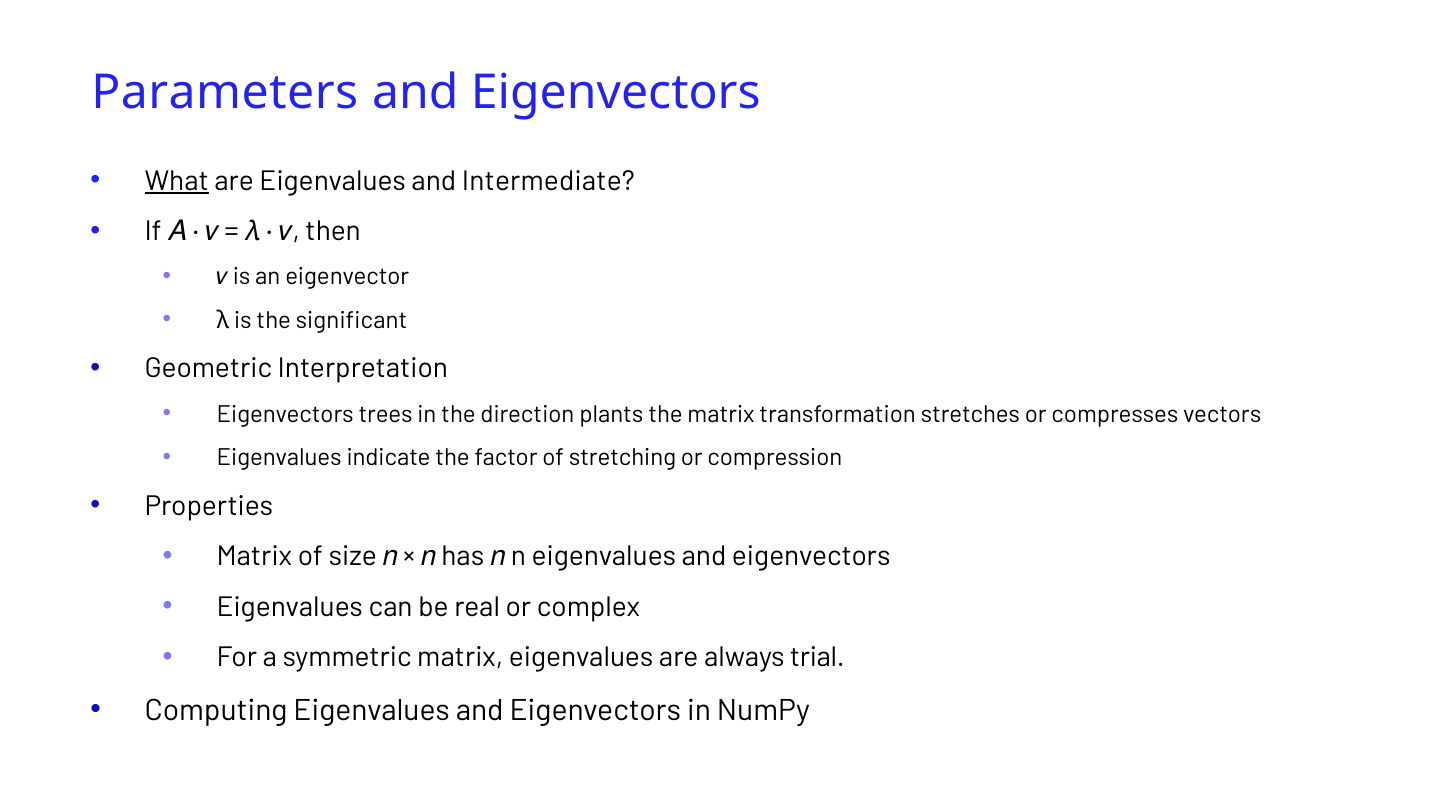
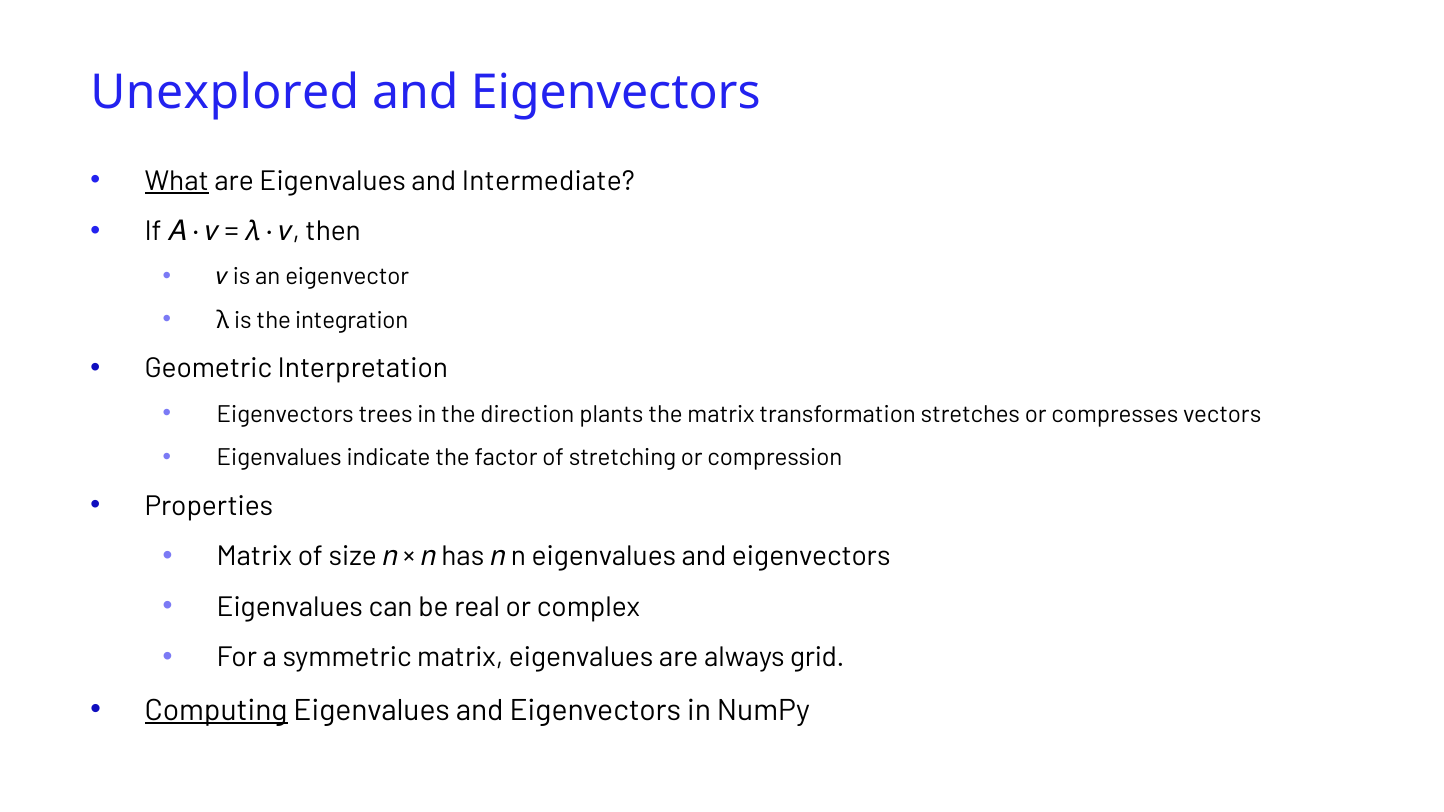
Parameters: Parameters -> Unexplored (225, 93)
significant: significant -> integration (352, 320)
trial: trial -> grid (817, 658)
Computing underline: none -> present (216, 711)
